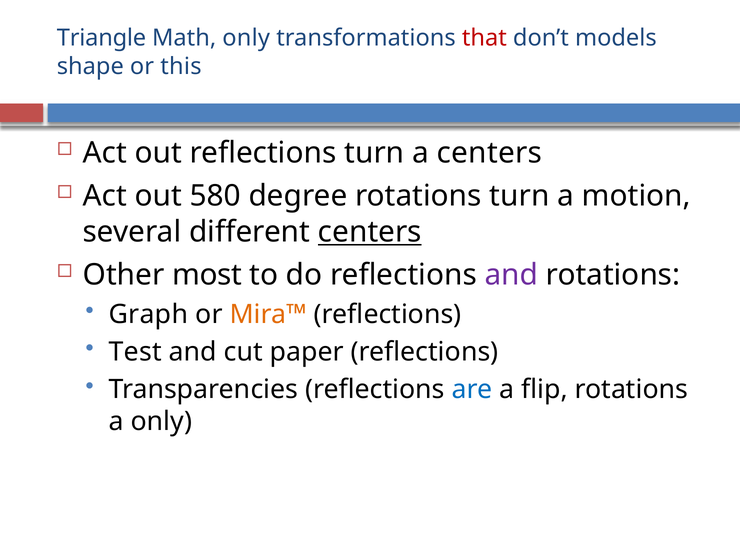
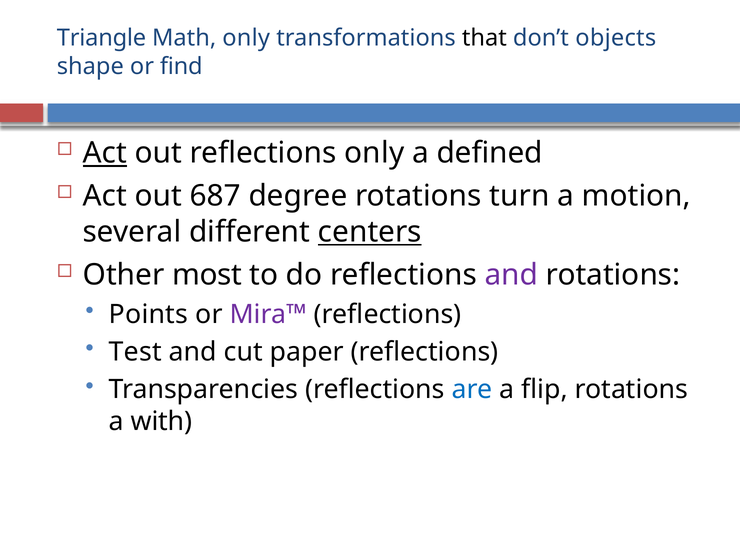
that colour: red -> black (484, 38)
models: models -> objects (616, 38)
this: this -> find (181, 66)
Act underline: none -> present (105, 153)
reflections turn: turn -> only (374, 153)
a centers: centers -> defined (490, 153)
580: 580 -> 687 (215, 196)
Graph: Graph -> Points (148, 314)
Mira™ colour: orange -> purple (268, 314)
a only: only -> with (161, 422)
